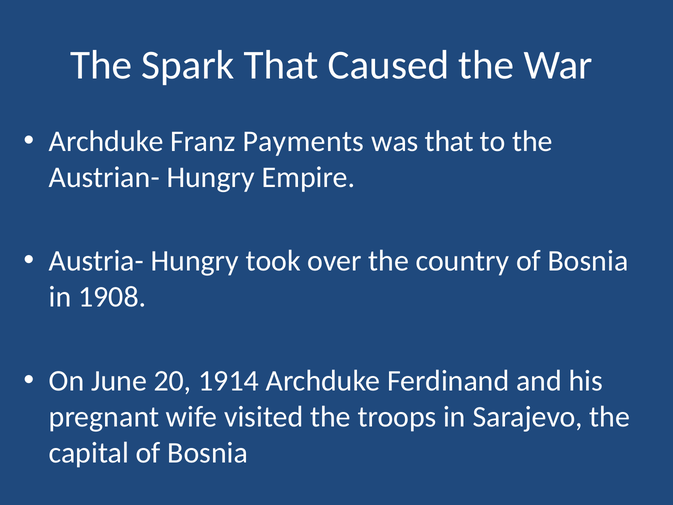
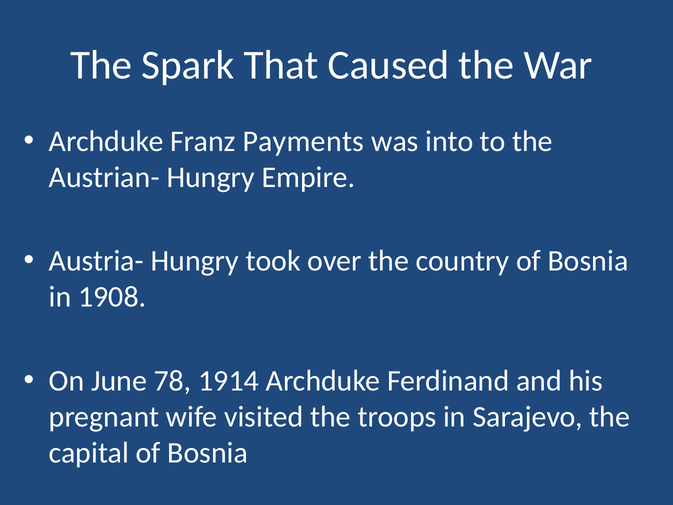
was that: that -> into (449, 141)
20: 20 -> 78 (173, 381)
